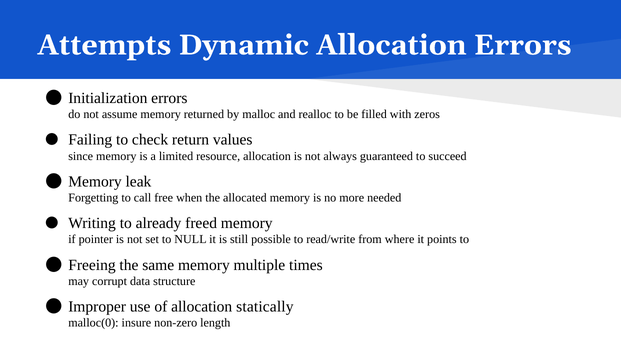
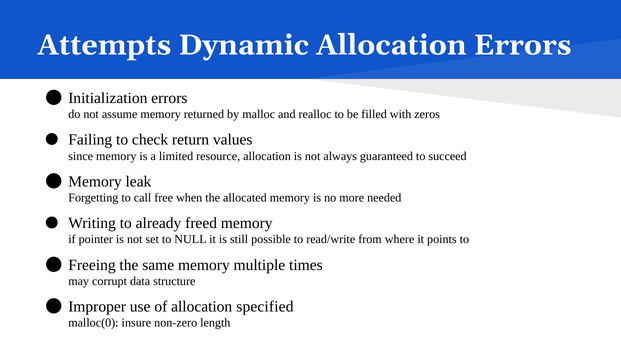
statically: statically -> specified (265, 307)
